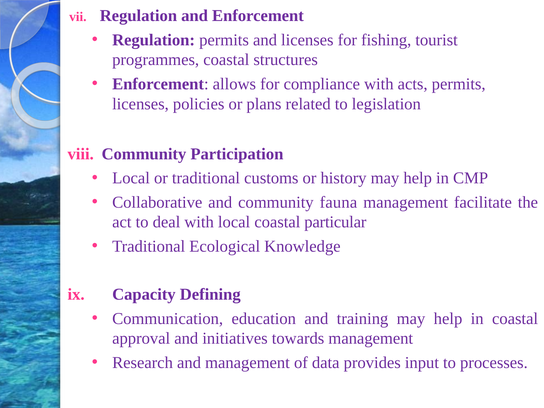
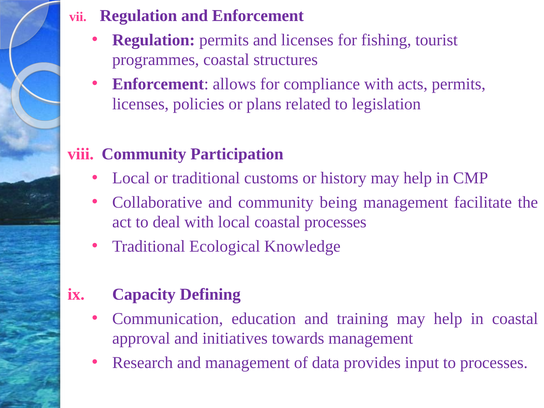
fauna: fauna -> being (338, 202)
coastal particular: particular -> processes (335, 222)
